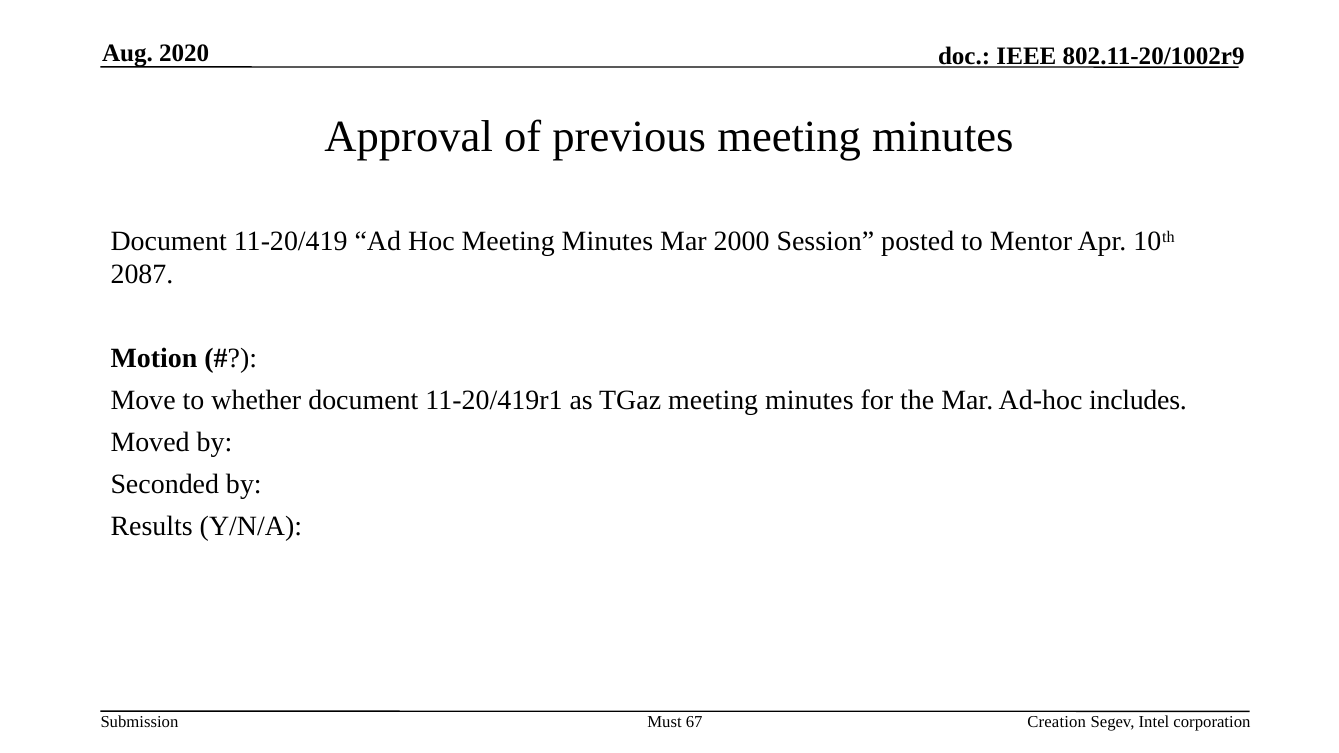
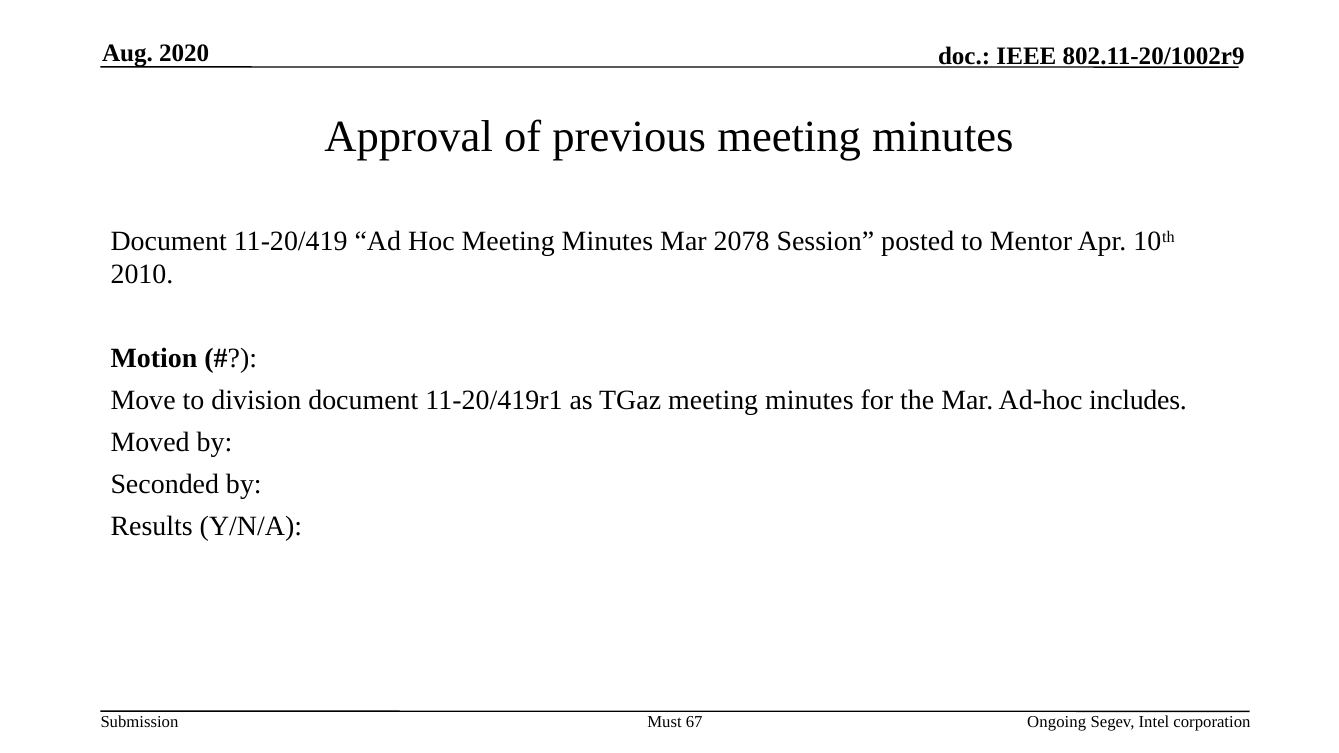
2000: 2000 -> 2078 (742, 241)
2087: 2087 -> 2010 (142, 275)
whether: whether -> division (256, 400)
Creation: Creation -> Ongoing (1057, 722)
